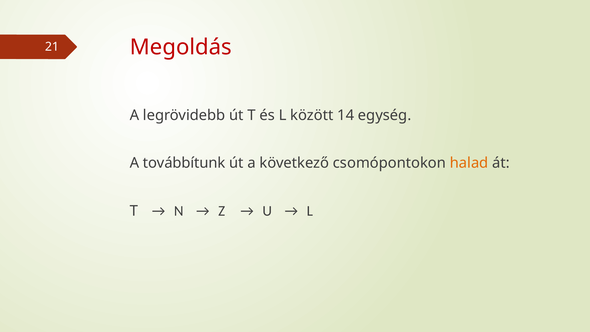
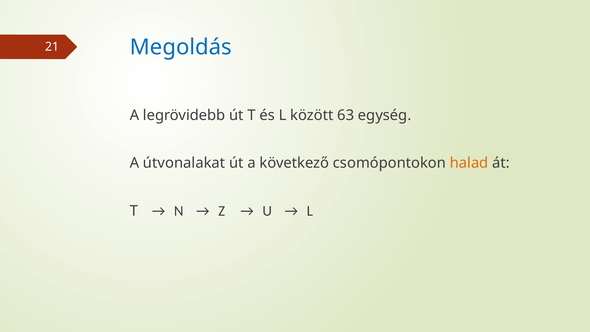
Megoldás colour: red -> blue (181, 47)
14: 14 -> 63 (346, 115)
továbbítunk: továbbítunk -> útvonalakat (184, 163)
